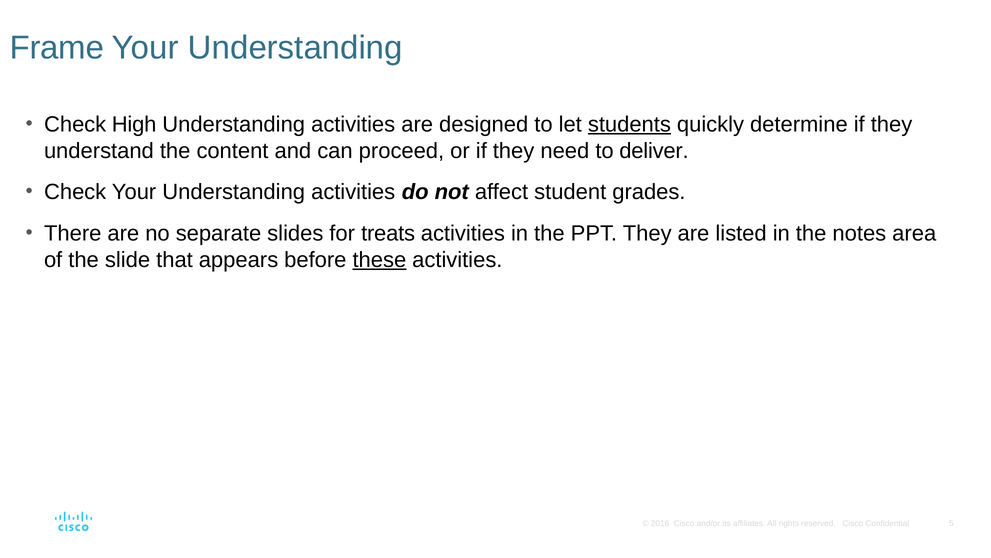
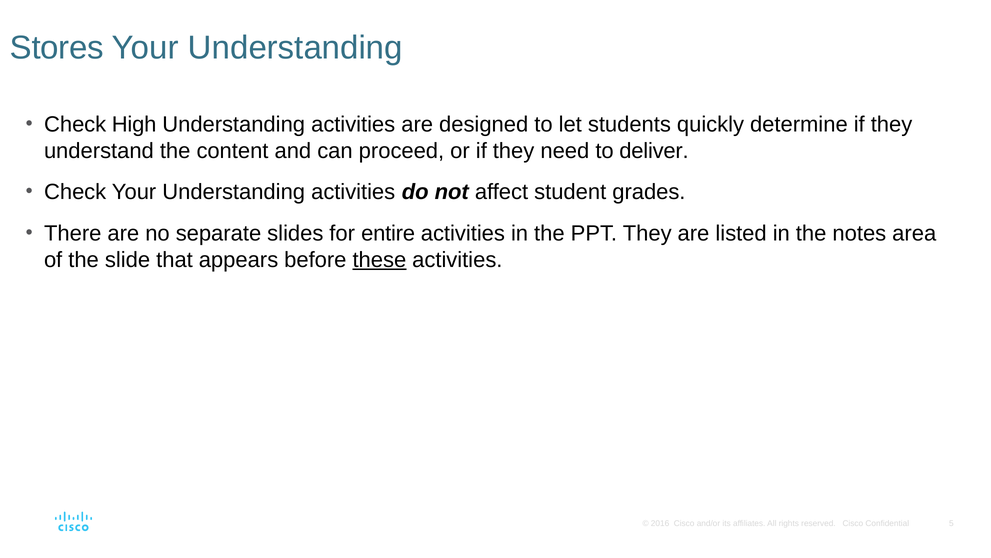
Frame: Frame -> Stores (57, 48)
students underline: present -> none (629, 124)
treats: treats -> entire (388, 233)
